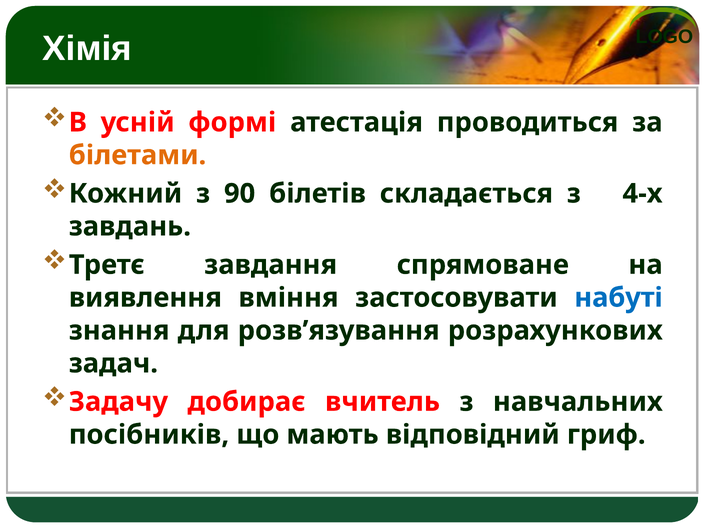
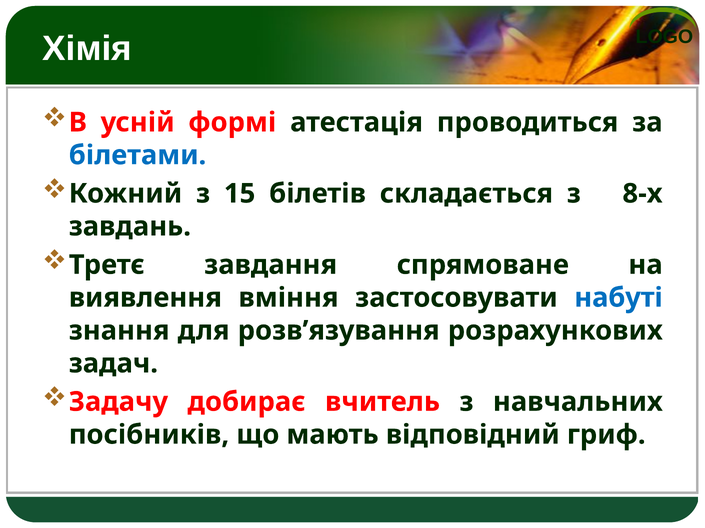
білетами colour: orange -> blue (138, 155)
90: 90 -> 15 (240, 194)
4-х: 4-х -> 8-х (642, 194)
